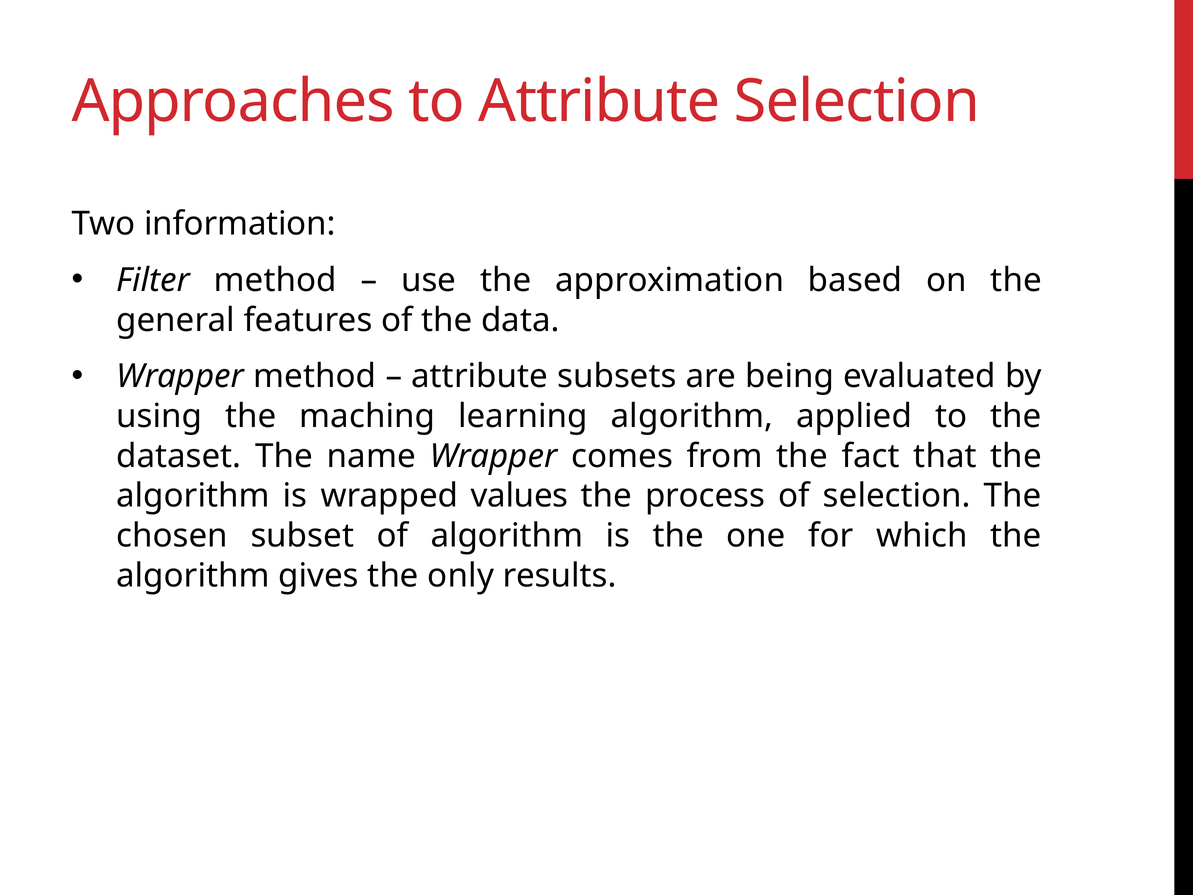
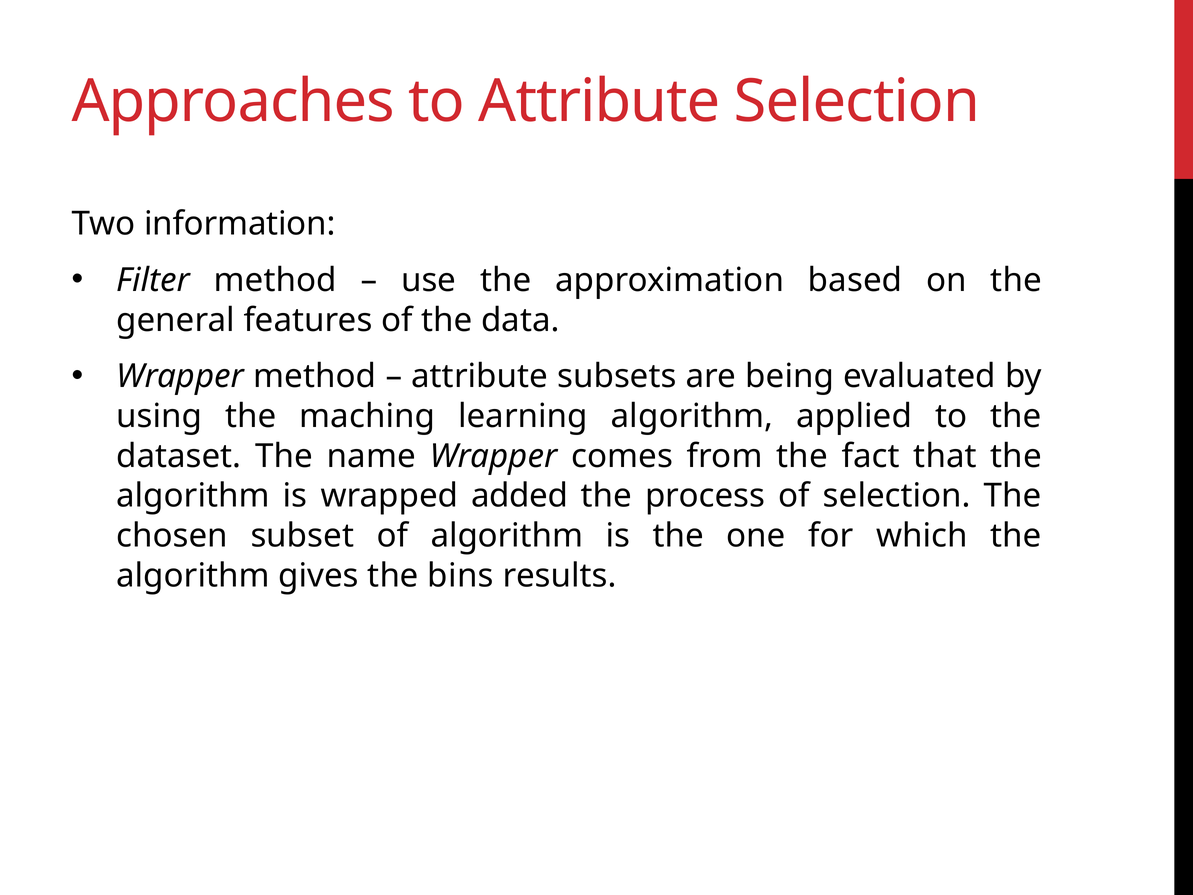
values: values -> added (520, 496)
only: only -> bins (461, 576)
